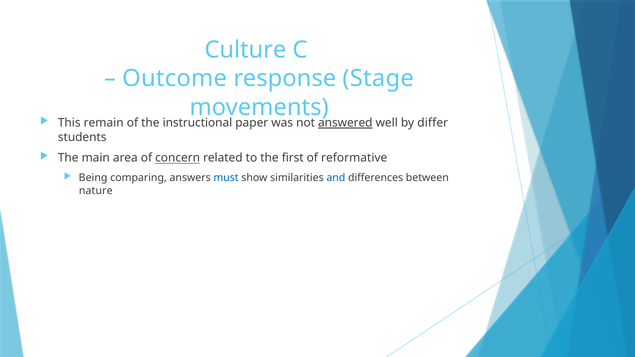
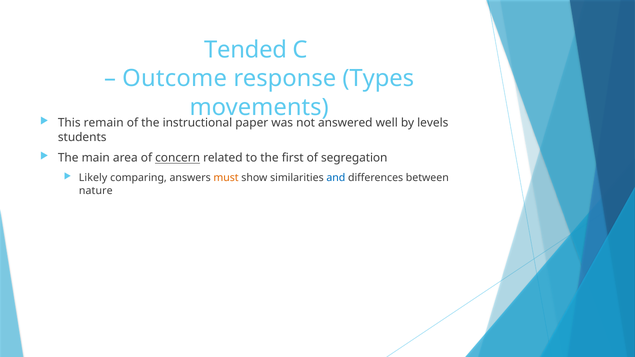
Culture: Culture -> Tended (246, 50)
Stage: Stage -> Types (378, 79)
answered underline: present -> none (345, 123)
differ: differ -> levels (433, 123)
reformative: reformative -> segregation (354, 158)
Being: Being -> Likely (93, 178)
must colour: blue -> orange (226, 178)
